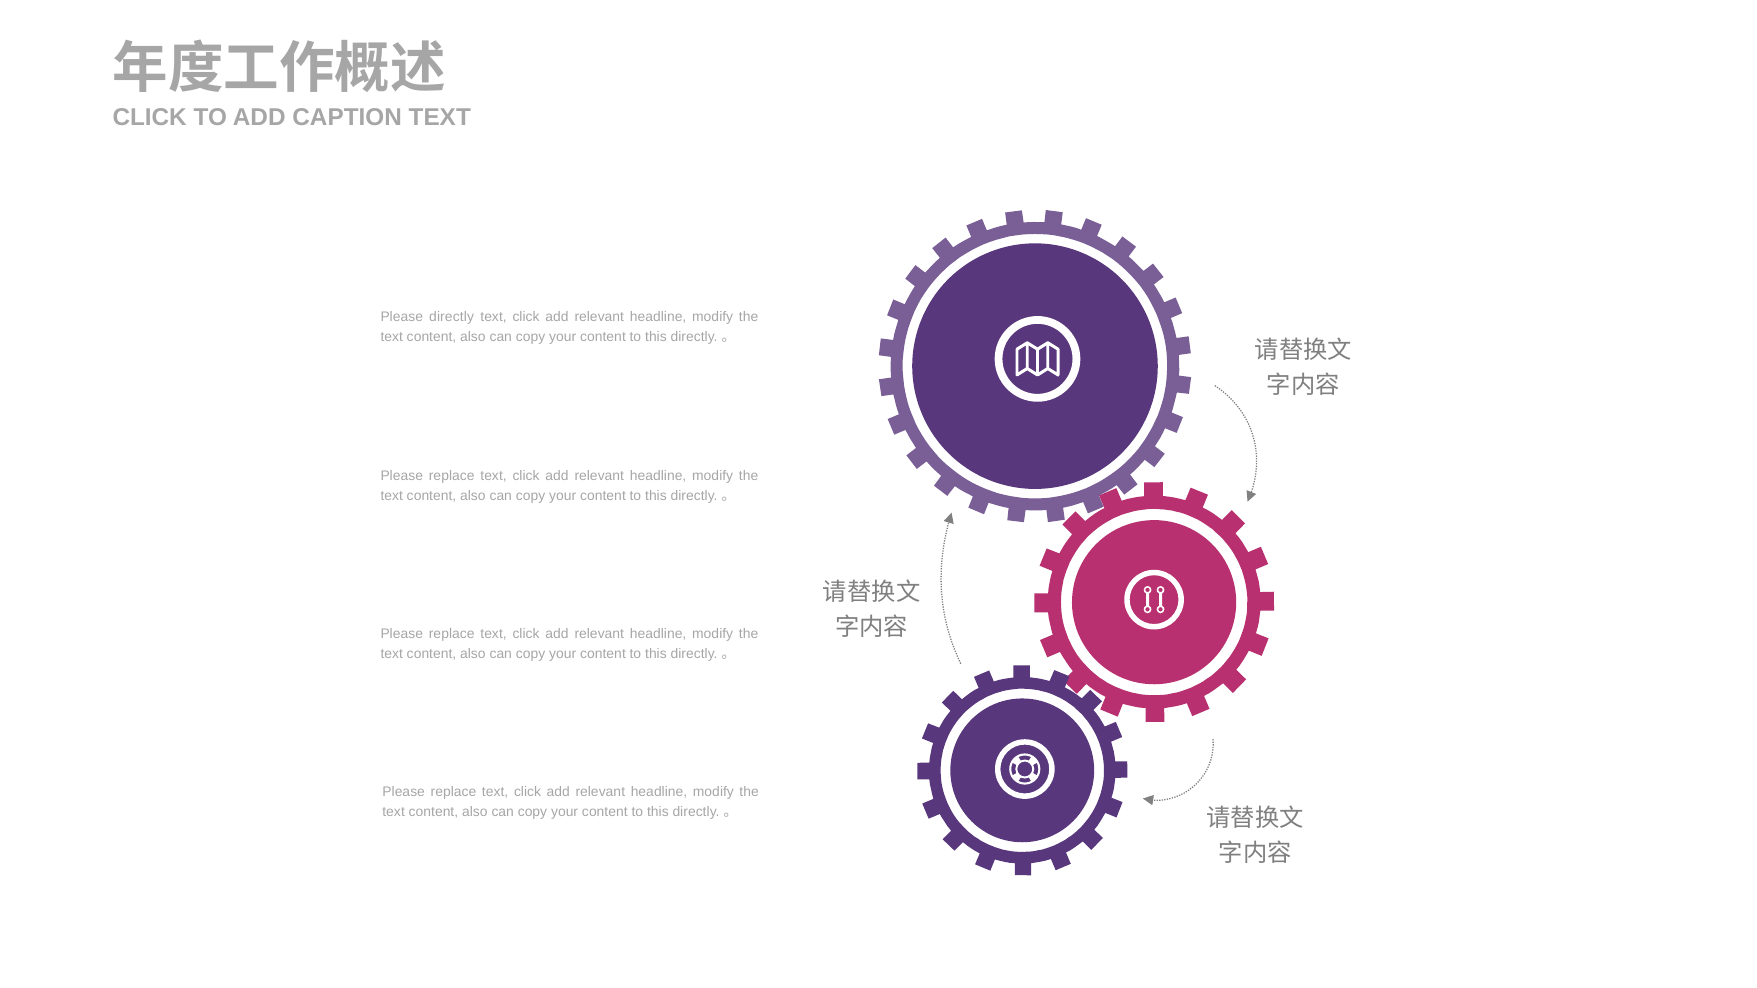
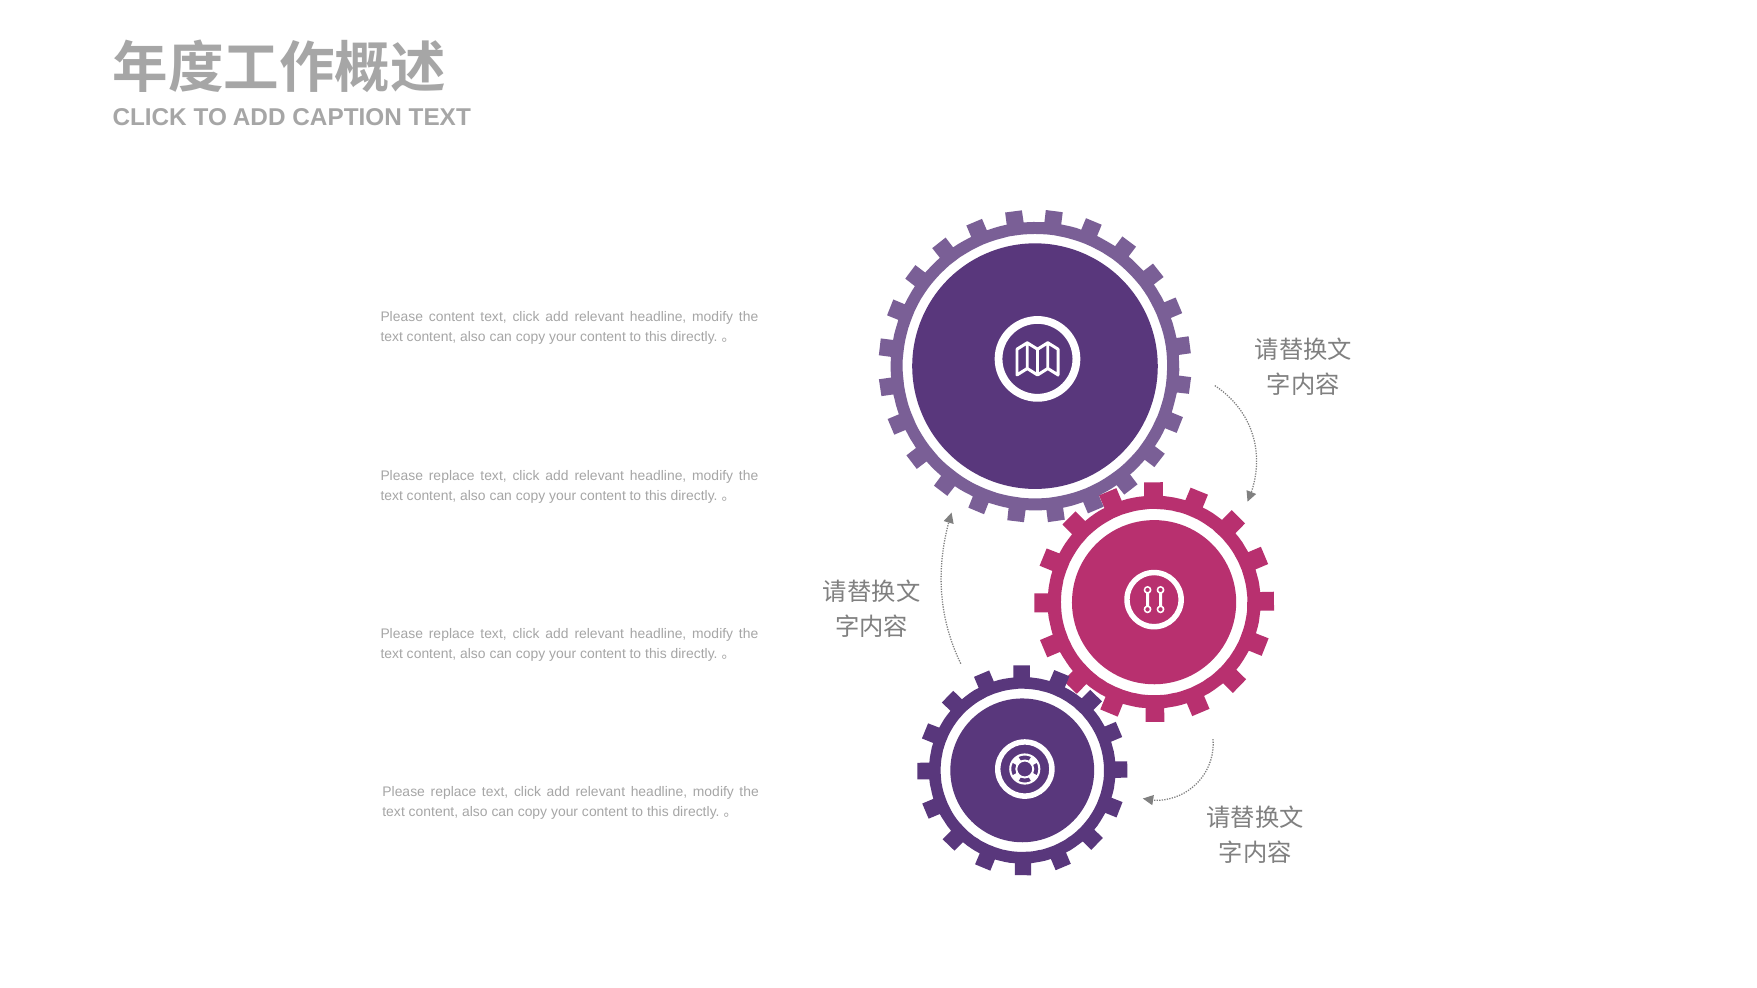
Please directly: directly -> content (452, 317)
